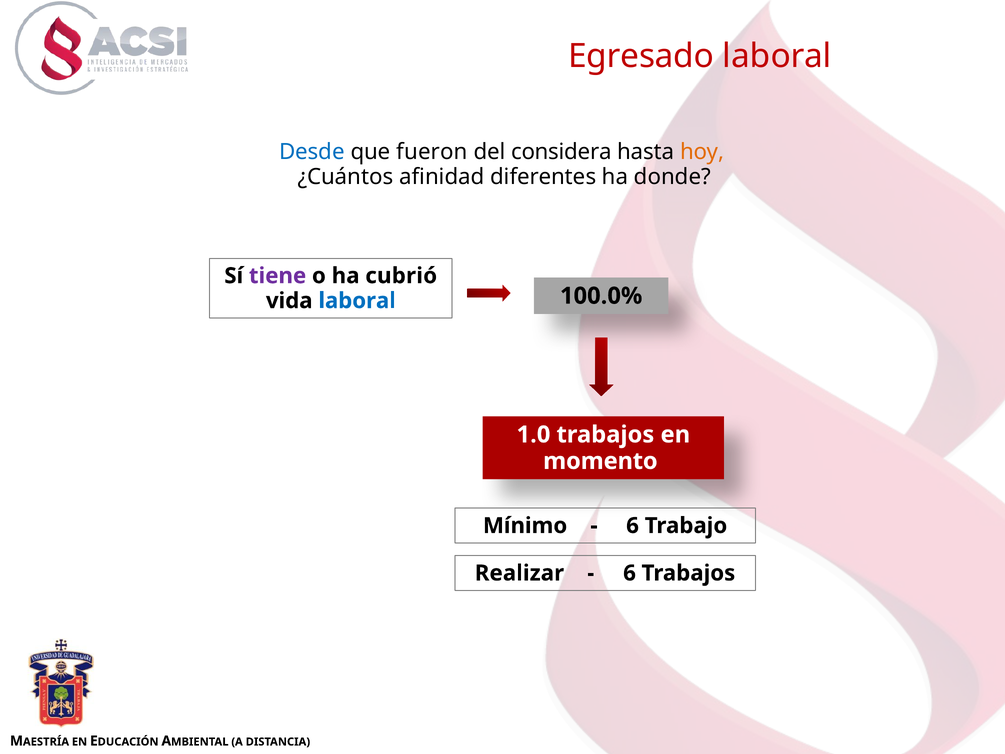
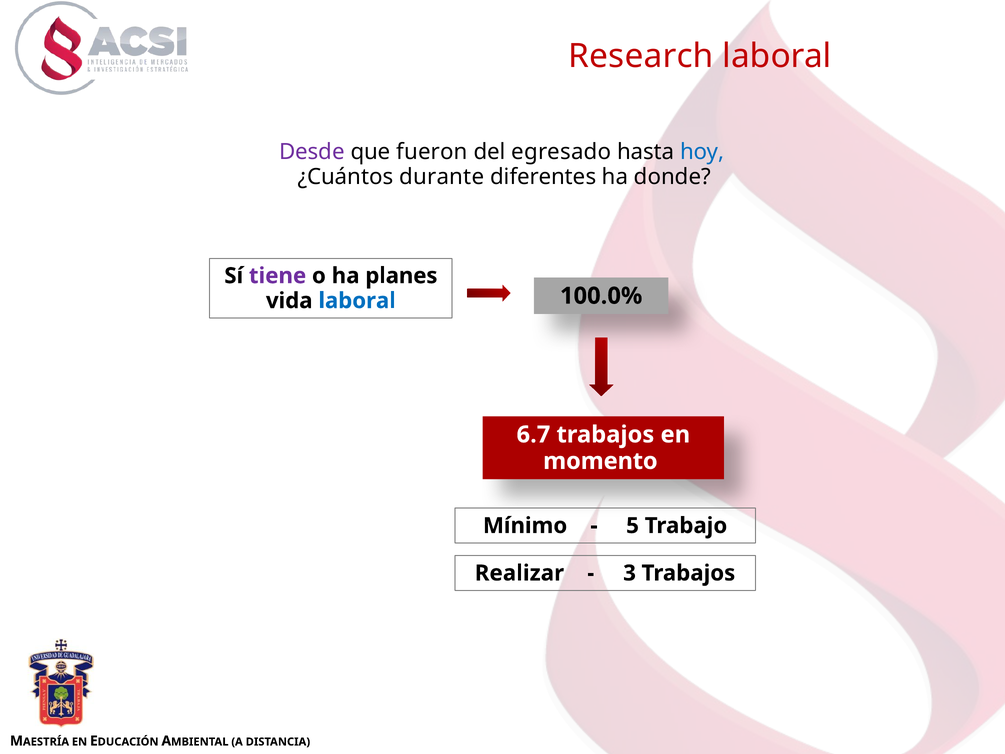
Egresado: Egresado -> Research (641, 56)
Desde colour: blue -> purple (312, 152)
considera: considera -> egresado (561, 152)
hoy colour: orange -> blue (702, 152)
afinidad: afinidad -> durante (442, 177)
cubrió: cubrió -> planes (401, 276)
1.0: 1.0 -> 6.7 (533, 434)
6: 6 -> 5 (633, 526)
6: 6 -> 3 (630, 573)
